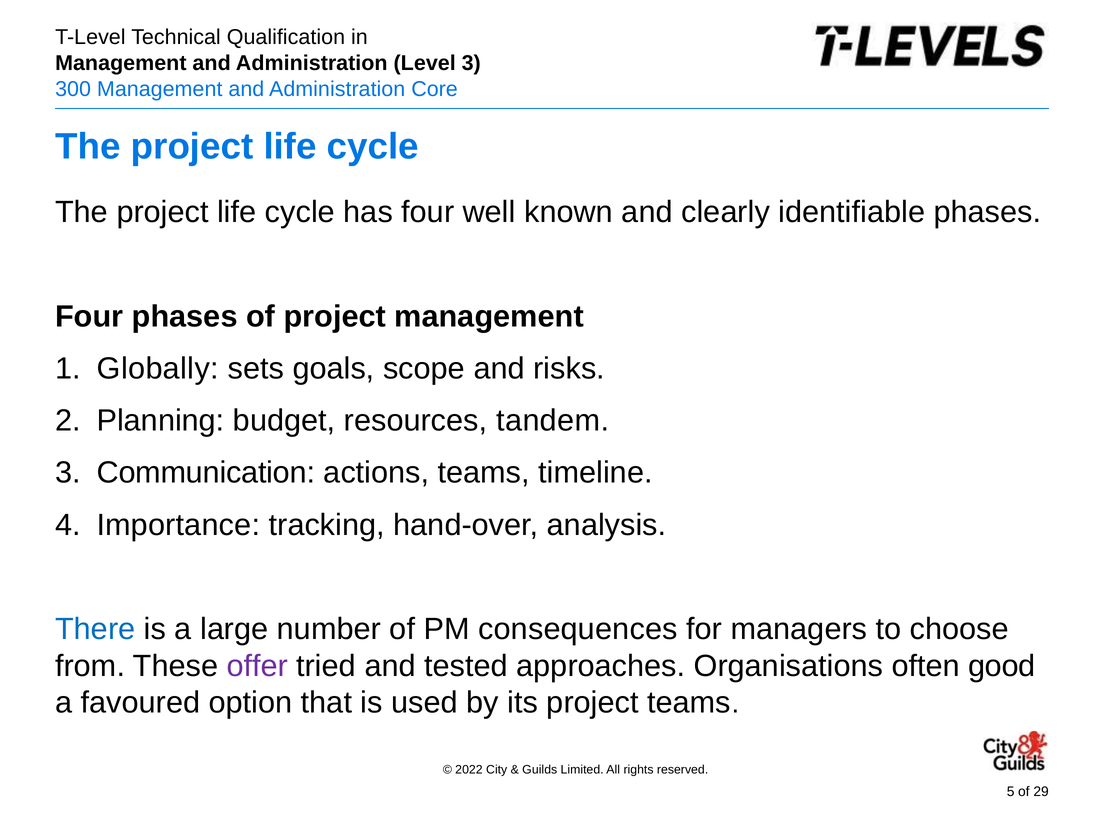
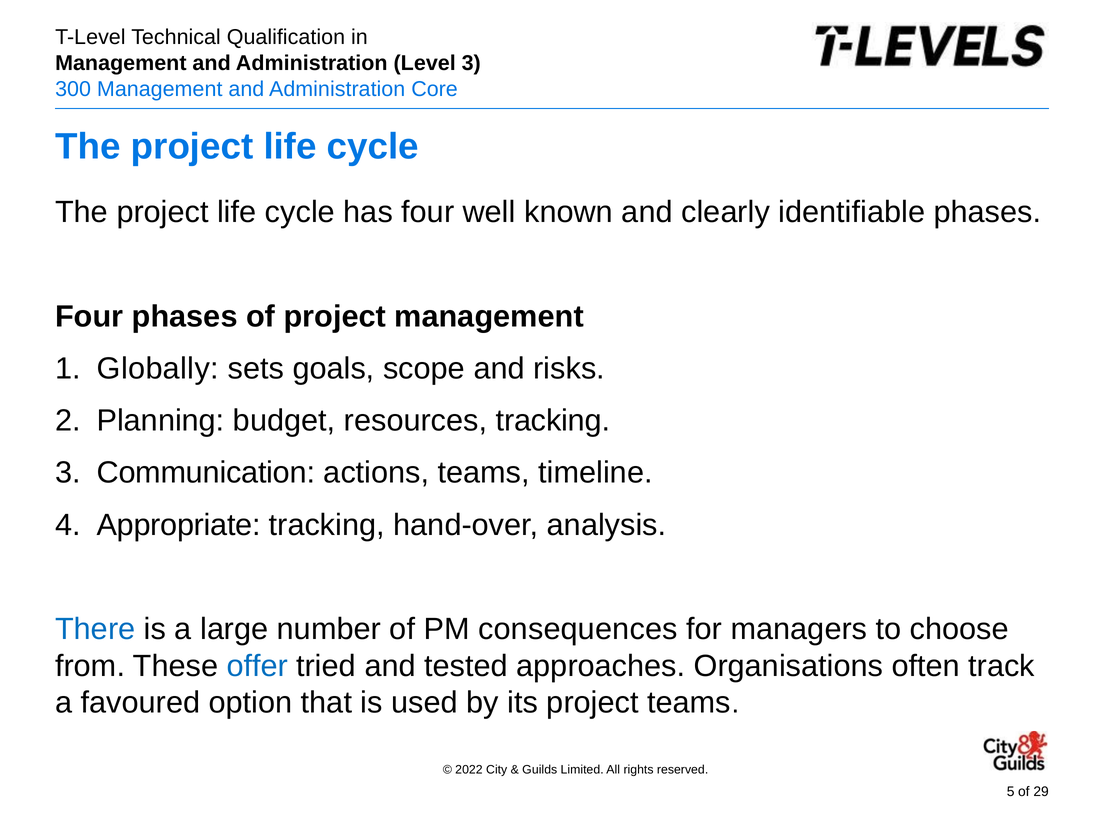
resources tandem: tandem -> tracking (553, 421)
Importance: Importance -> Appropriate (179, 525)
offer colour: purple -> blue (257, 666)
good: good -> track (1002, 666)
